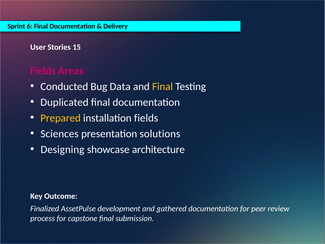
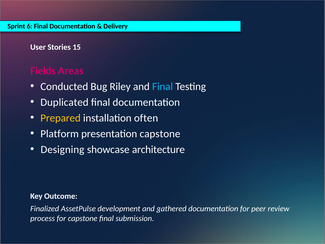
Data: Data -> Riley (120, 86)
Final colour: yellow -> light blue (163, 86)
installation fields: fields -> often (146, 118)
Sciences: Sciences -> Platform (60, 134)
presentation solutions: solutions -> capstone (160, 134)
